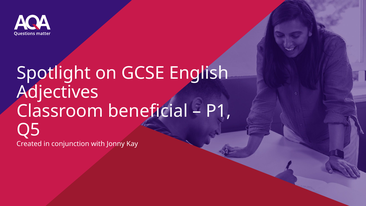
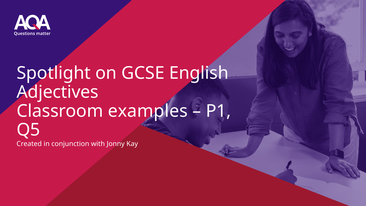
beneficial: beneficial -> examples (148, 111)
